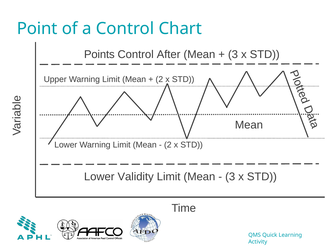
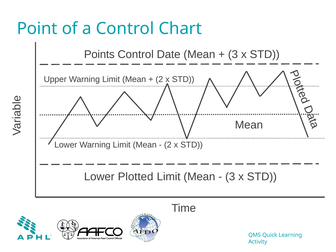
After: After -> Date (169, 54)
Validity: Validity -> Plotted (136, 177)
